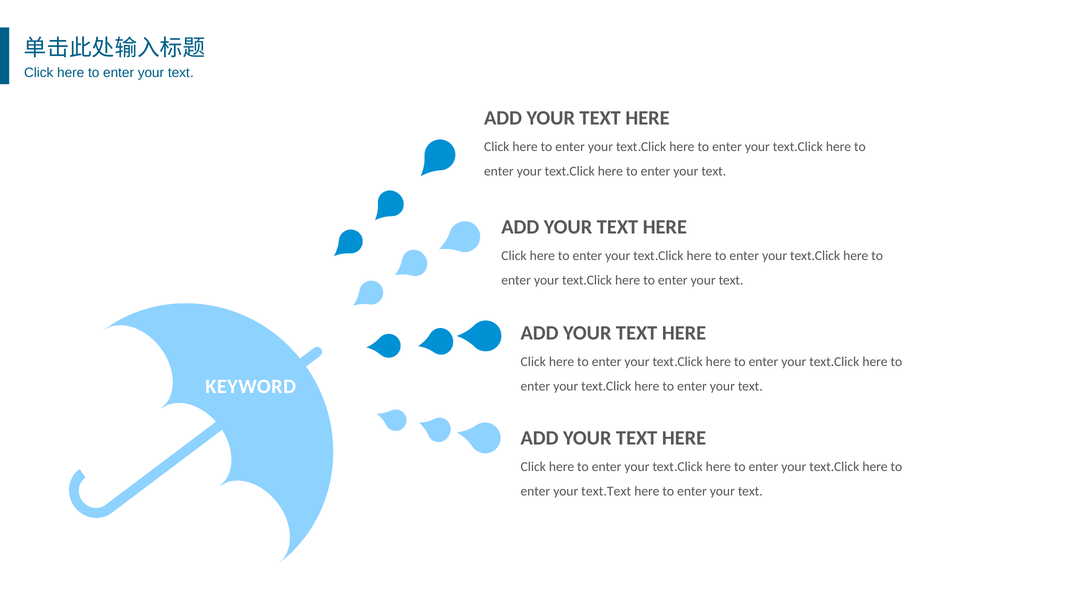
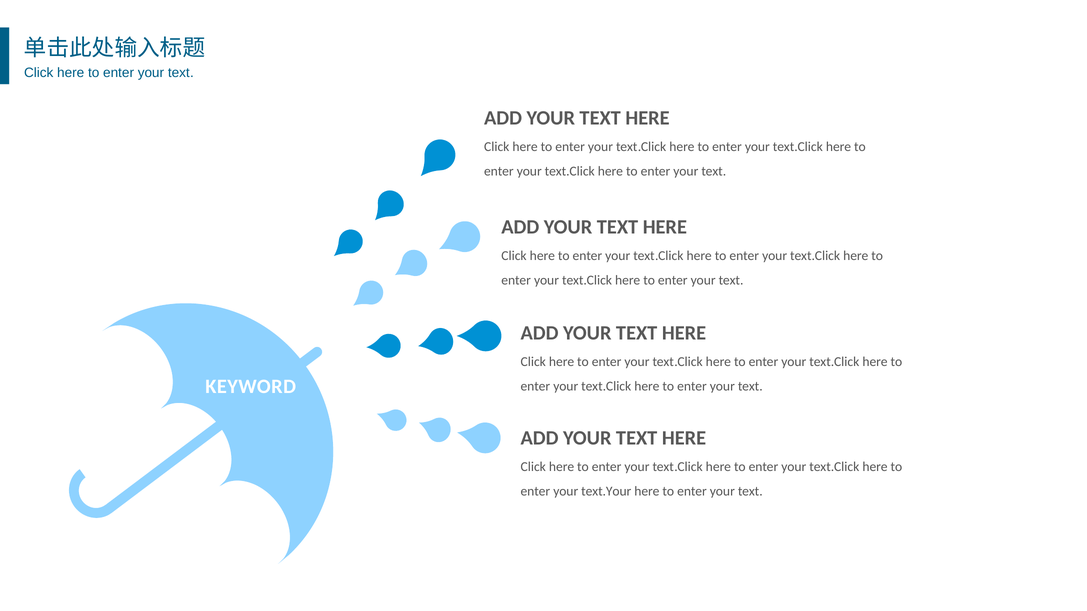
text.Text: text.Text -> text.Your (606, 491)
